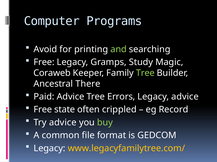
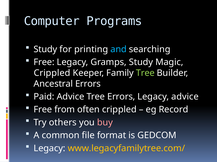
Avoid: Avoid -> Study (45, 49)
and colour: light green -> light blue (119, 49)
Coraweb: Coraweb -> Crippled (52, 73)
Ancestral There: There -> Errors (88, 84)
state: state -> from (65, 110)
Try advice: advice -> others (63, 123)
buy colour: light green -> pink (105, 123)
